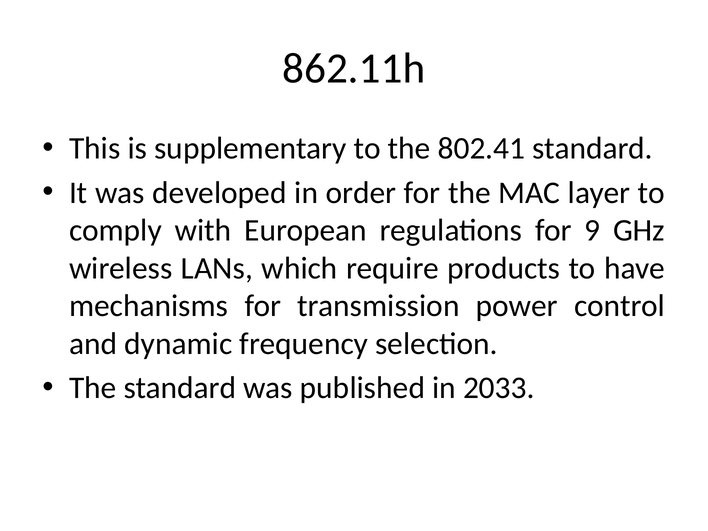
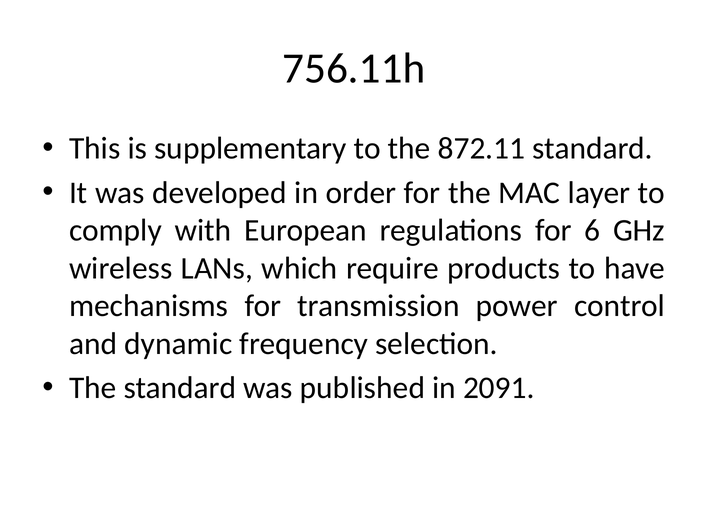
862.11h: 862.11h -> 756.11h (354, 69)
802.41: 802.41 -> 872.11 (481, 149)
9: 9 -> 6 (592, 230)
2033: 2033 -> 2091 (499, 388)
